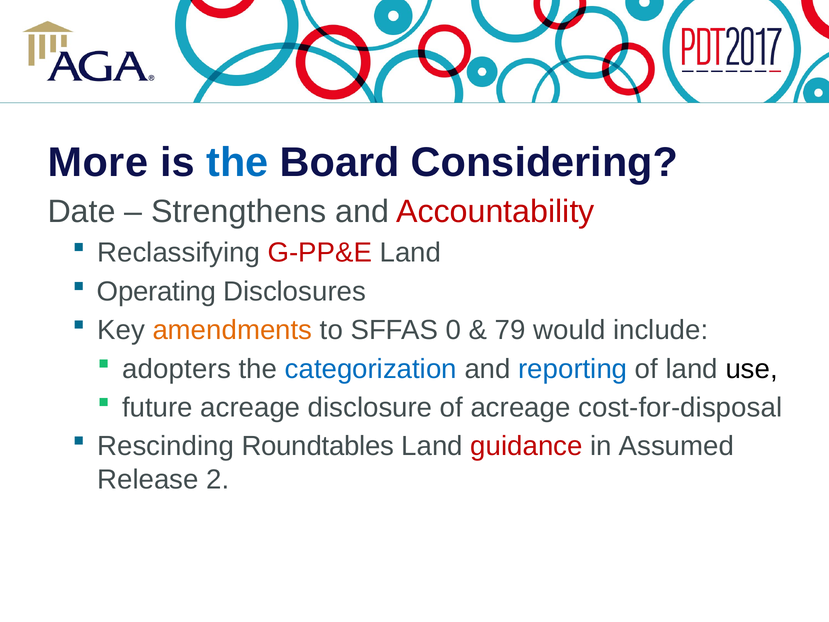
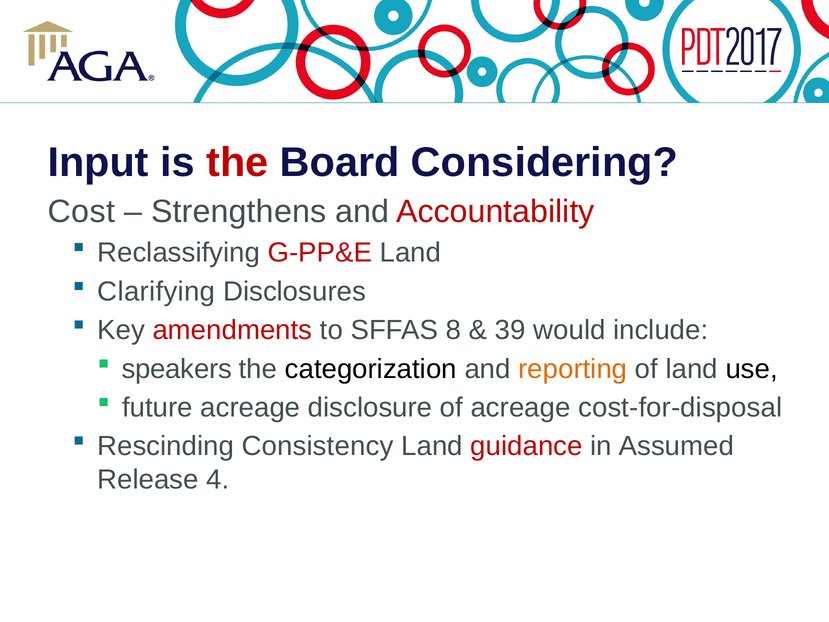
More: More -> Input (98, 162)
the colour: blue -> red (237, 162)
Date: Date -> Cost (81, 212)
Operating: Operating -> Clarifying (156, 291)
amendments colour: orange -> red (232, 330)
0: 0 -> 8 (453, 330)
79: 79 -> 39 (510, 330)
adopters: adopters -> speakers (177, 369)
categorization colour: blue -> black (371, 369)
reporting colour: blue -> orange (573, 369)
Roundtables: Roundtables -> Consistency (318, 446)
2: 2 -> 4 (218, 479)
